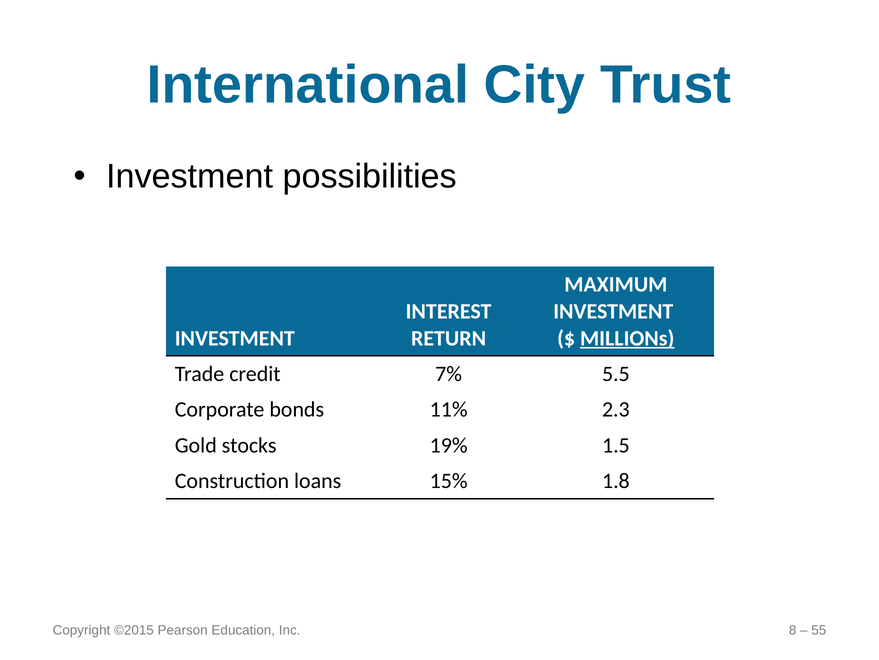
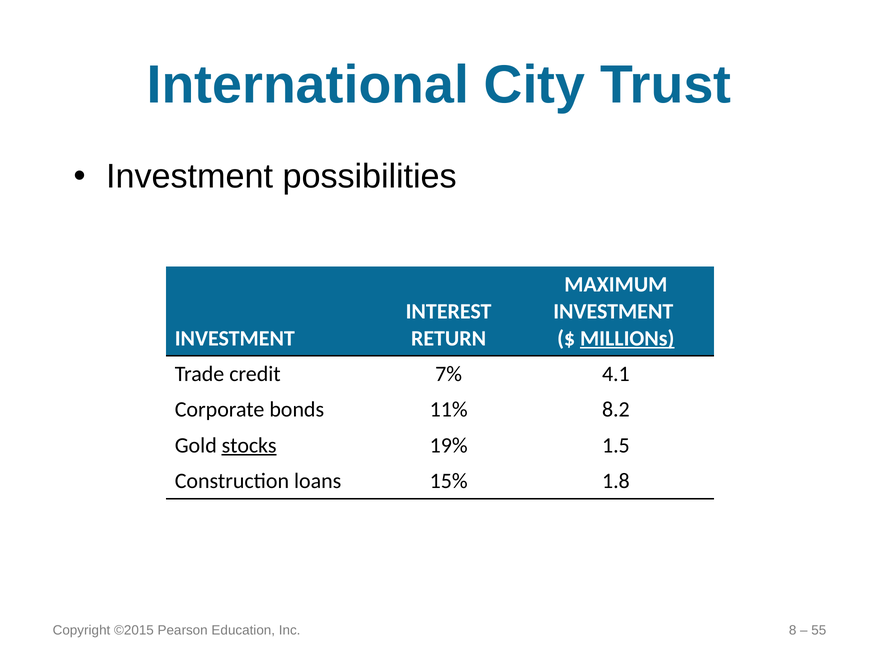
5.5: 5.5 -> 4.1 (616, 374)
2.3: 2.3 -> 8.2 (616, 409)
stocks underline: none -> present (249, 445)
